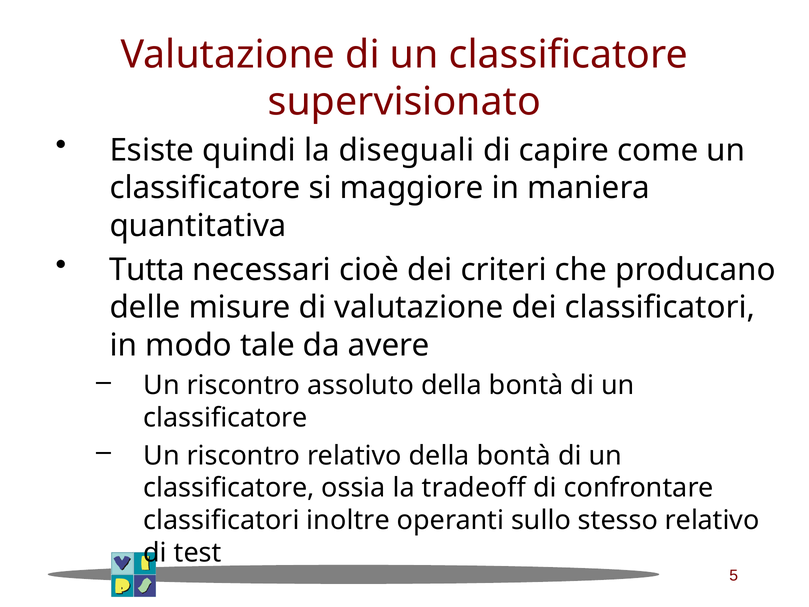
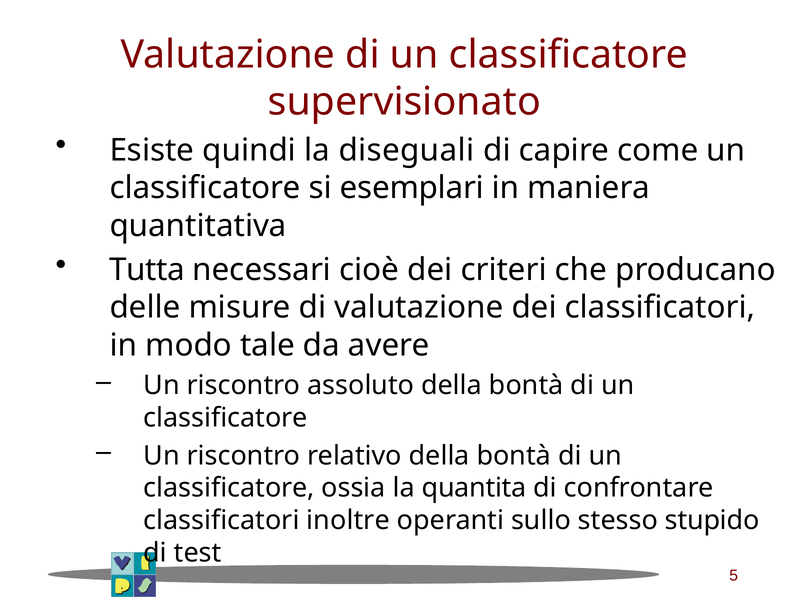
maggiore: maggiore -> esemplari (412, 188)
tradeoff: tradeoff -> quantita (474, 488)
stesso relativo: relativo -> stupido (712, 520)
